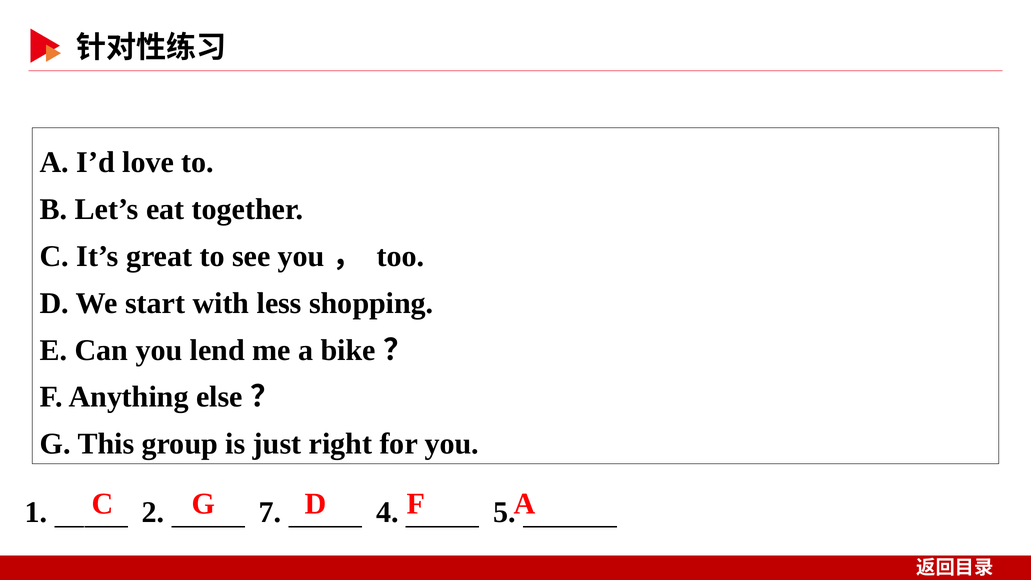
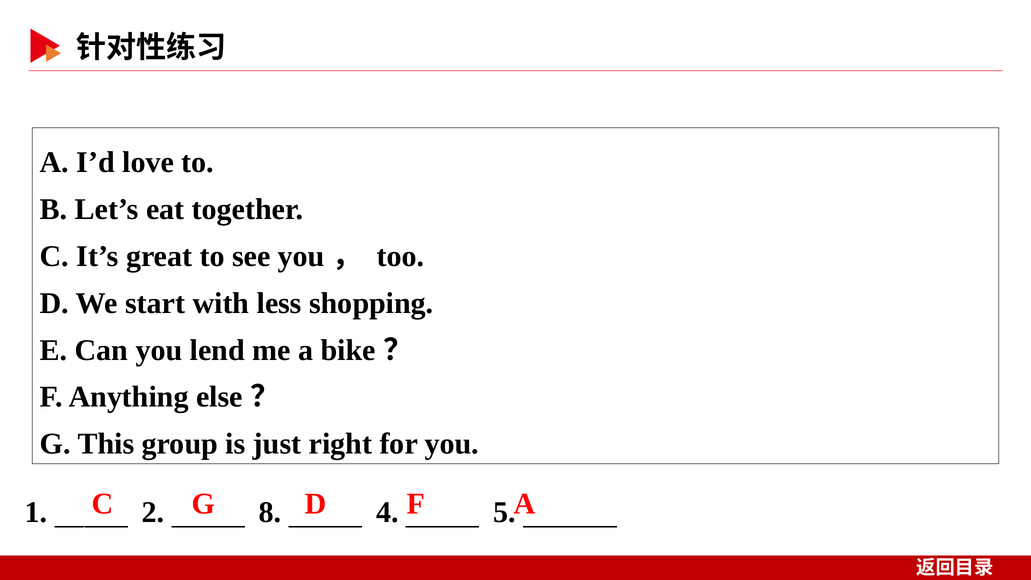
7: 7 -> 8 (270, 512)
